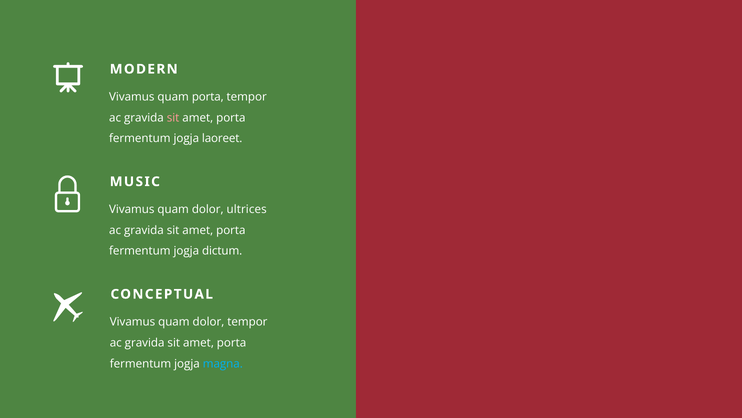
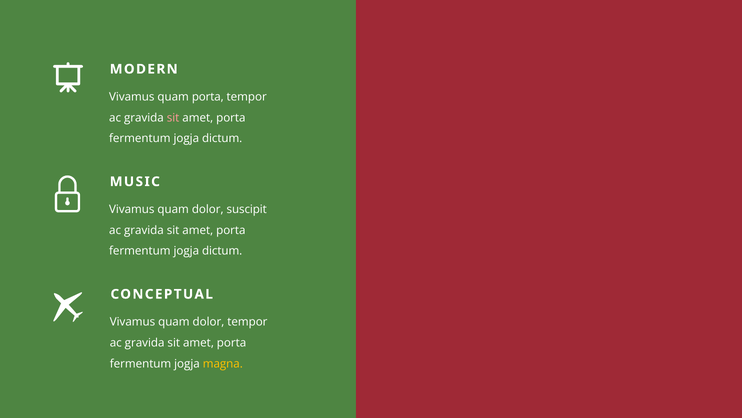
laoreet: laoreet -> dictum (222, 138)
ultrices: ultrices -> suscipit (247, 209)
magna colour: light blue -> yellow (223, 363)
